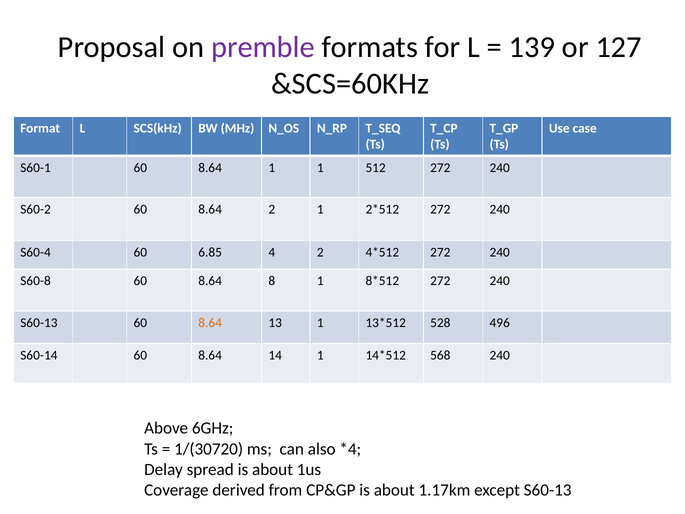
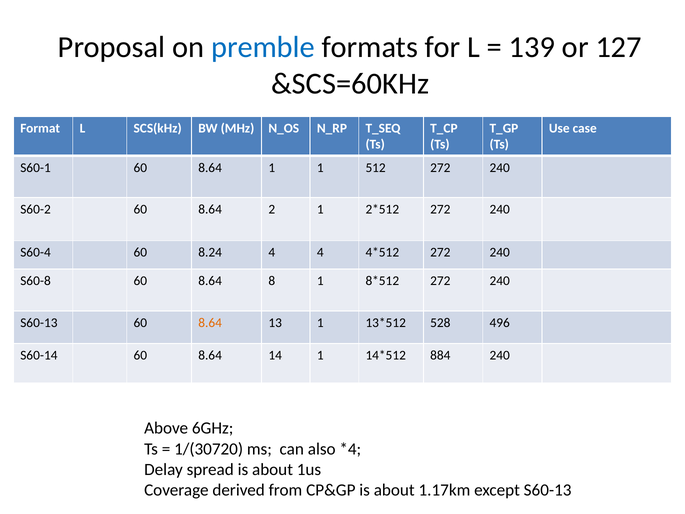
premble colour: purple -> blue (263, 47)
6.85: 6.85 -> 8.24 (210, 252)
4 2: 2 -> 4 (320, 252)
568: 568 -> 884 (440, 355)
